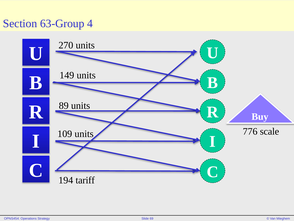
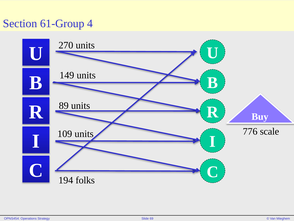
63-Group: 63-Group -> 61-Group (62, 23)
tariff: tariff -> folks (85, 180)
